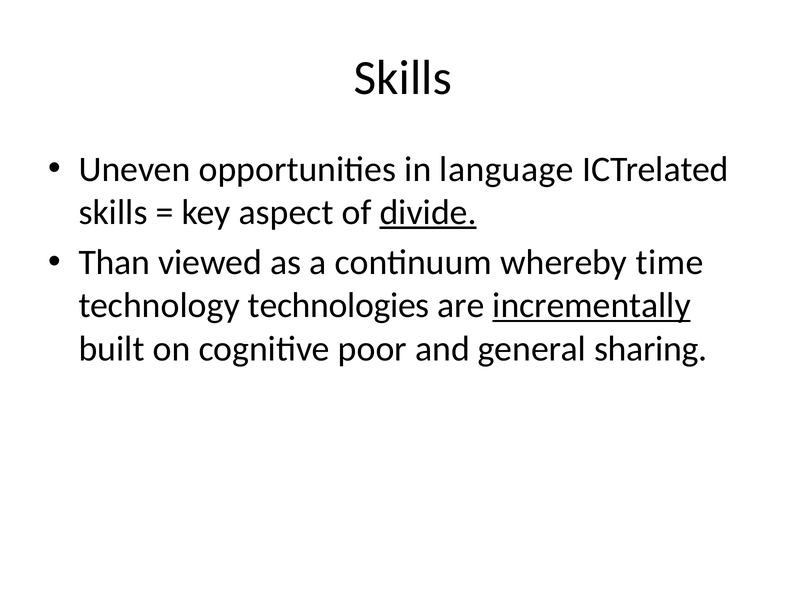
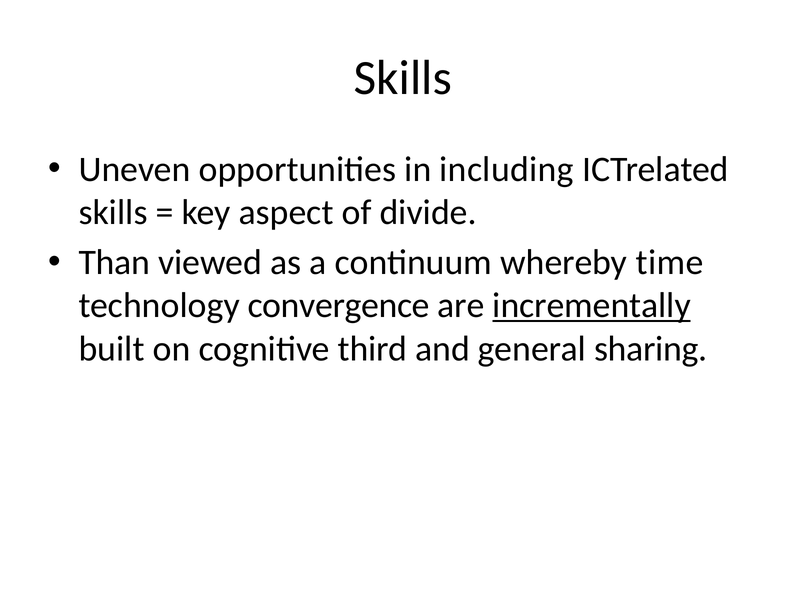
language: language -> including (507, 169)
divide underline: present -> none (428, 212)
technologies: technologies -> convergence (339, 305)
poor: poor -> third (373, 348)
